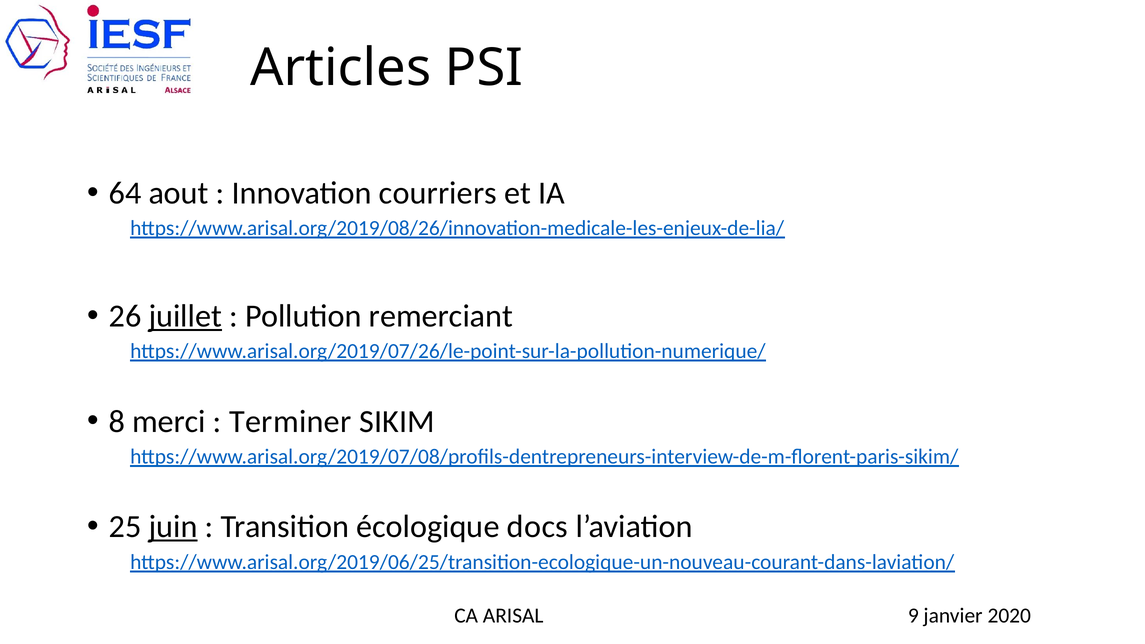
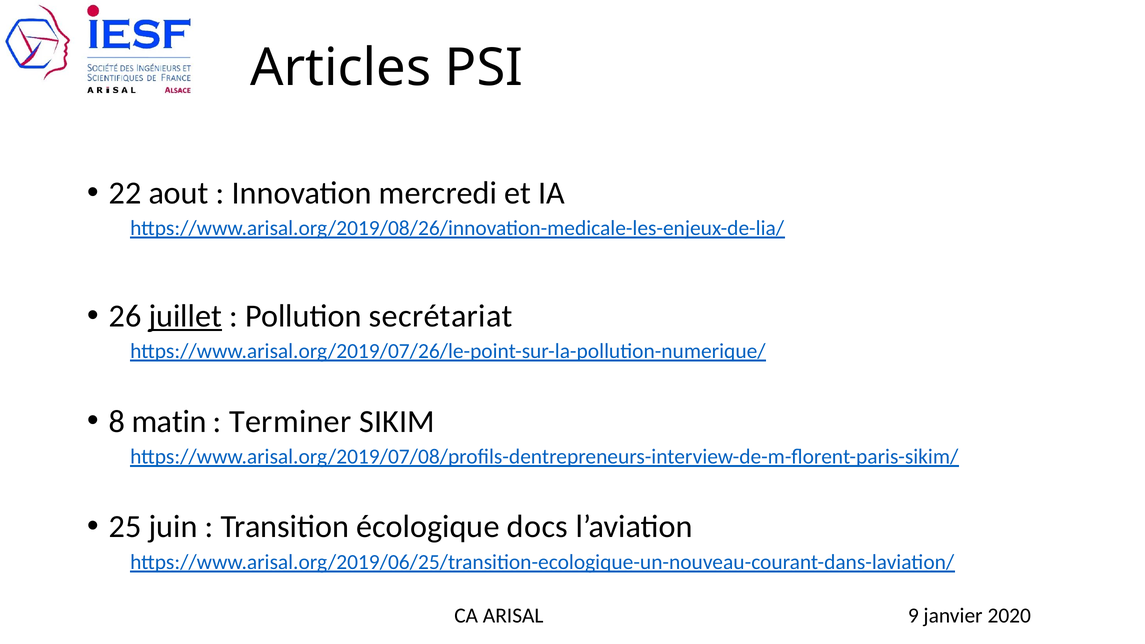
64: 64 -> 22 (125, 193)
courriers: courriers -> mercredi (438, 193)
remerciant: remerciant -> secrétariat (441, 316)
merci: merci -> matin (169, 421)
juin underline: present -> none (173, 527)
